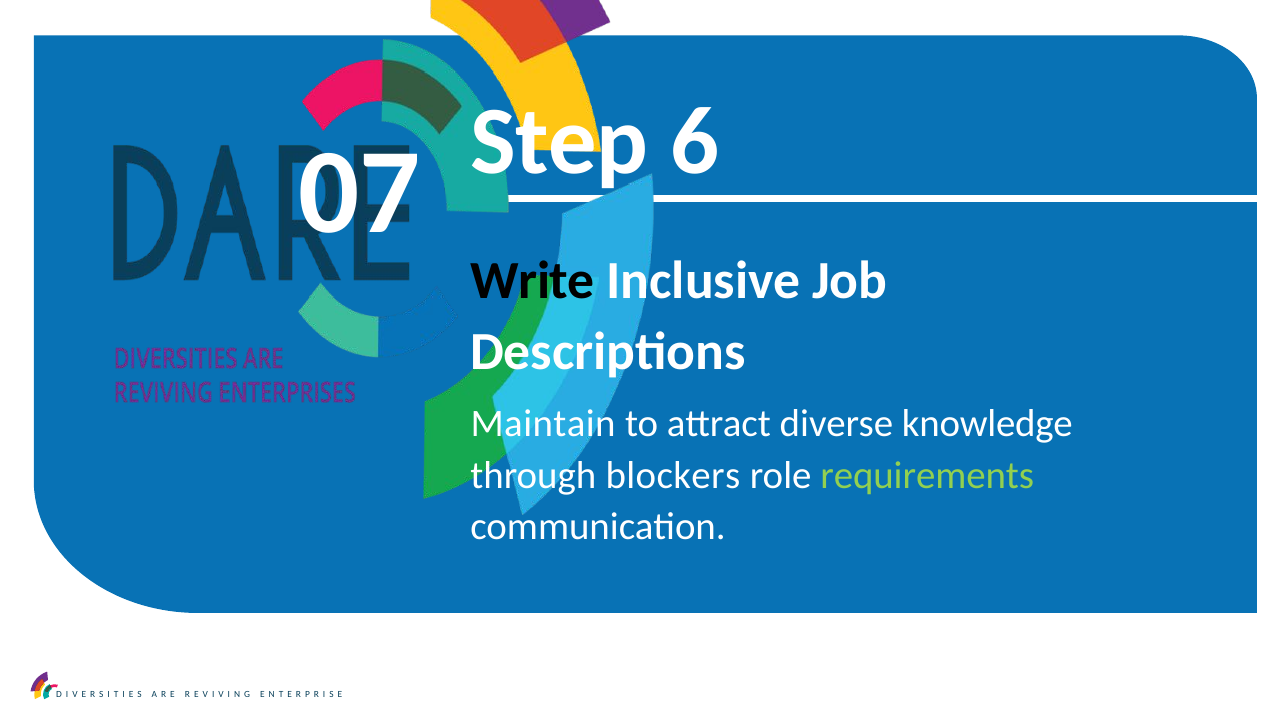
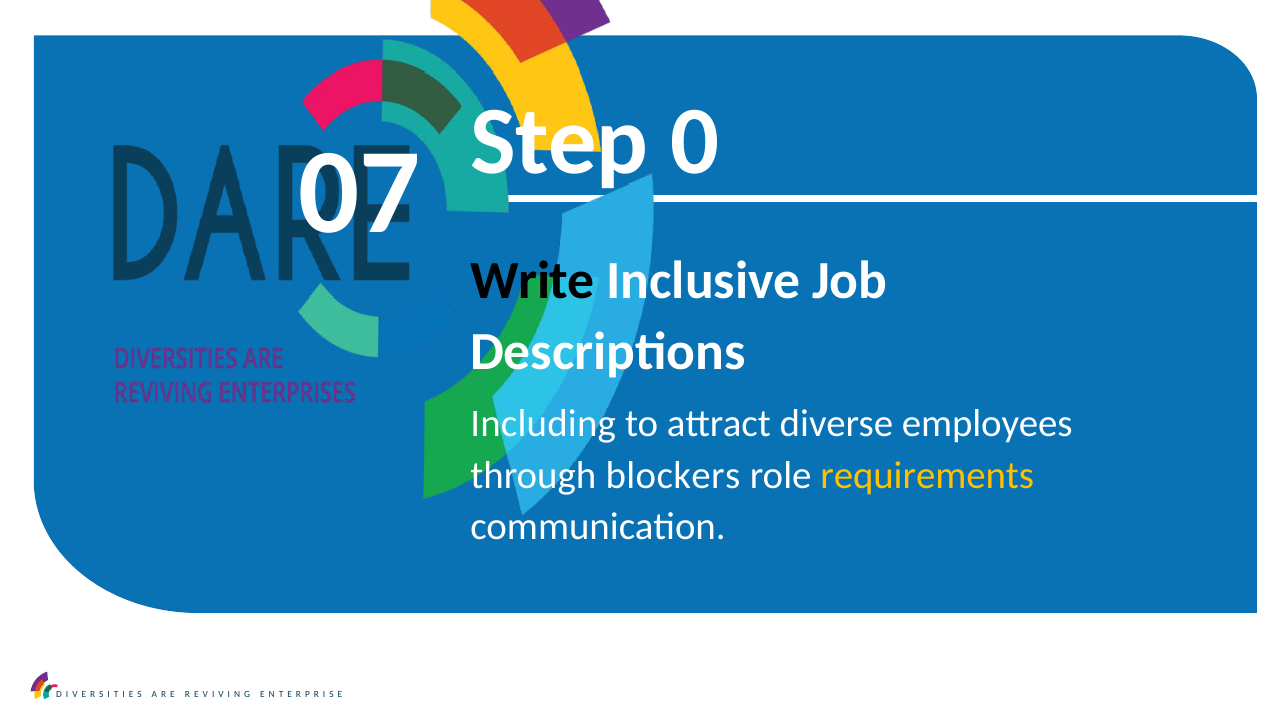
6: 6 -> 0 (695, 142)
Maintain: Maintain -> Including (543, 424)
knowledge: knowledge -> employees (987, 424)
requirements colour: light green -> yellow (927, 476)
